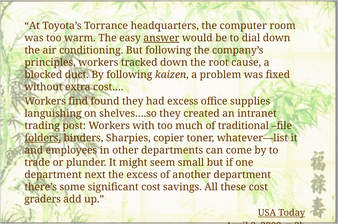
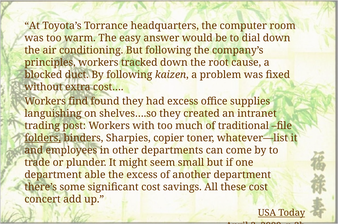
answer underline: present -> none (161, 38)
next: next -> able (95, 175)
graders: graders -> concert (43, 200)
